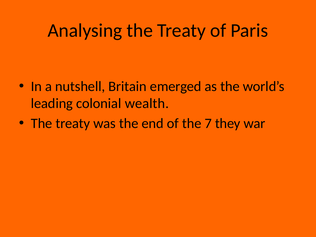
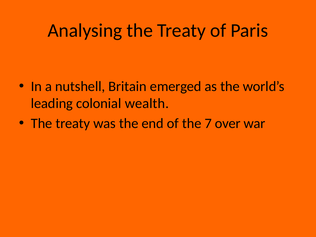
they: they -> over (228, 123)
